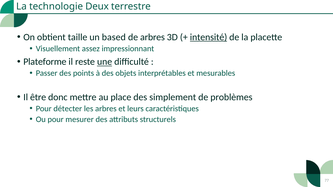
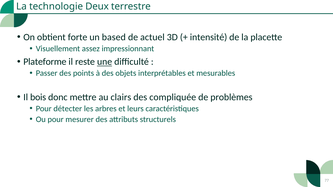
taille: taille -> forte (78, 37)
de arbres: arbres -> actuel (152, 37)
intensité underline: present -> none (209, 37)
être: être -> bois (38, 97)
place: place -> clairs (121, 97)
simplement: simplement -> compliquée (173, 97)
